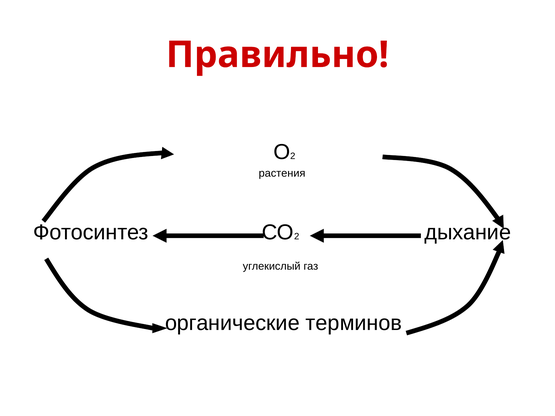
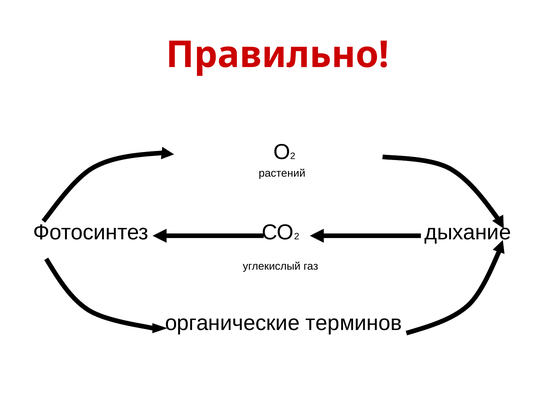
растения: растения -> растений (282, 173)
